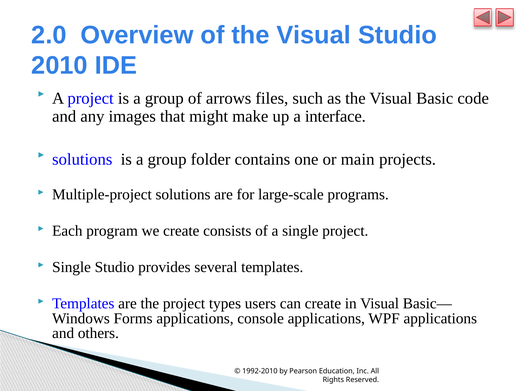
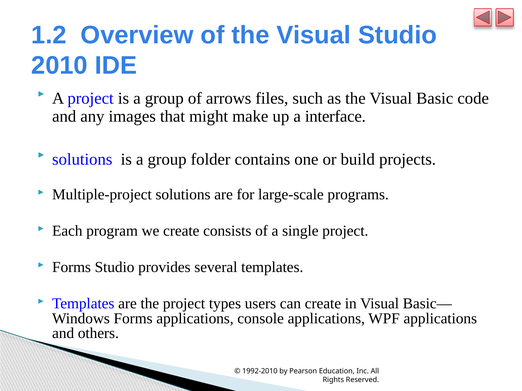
2.0: 2.0 -> 1.2 (49, 35)
main: main -> build (358, 160)
Single: Single -> Forms (72, 268)
